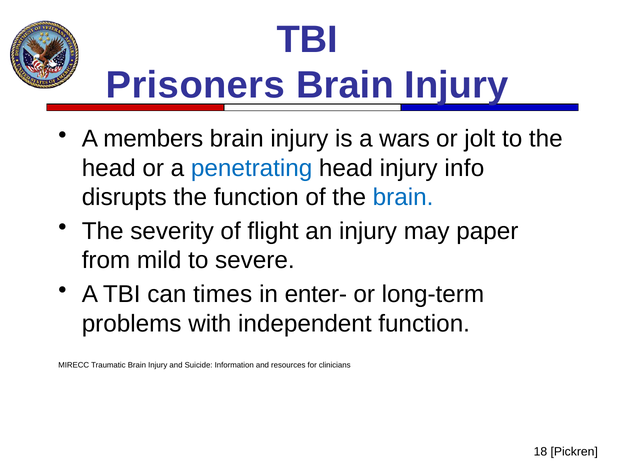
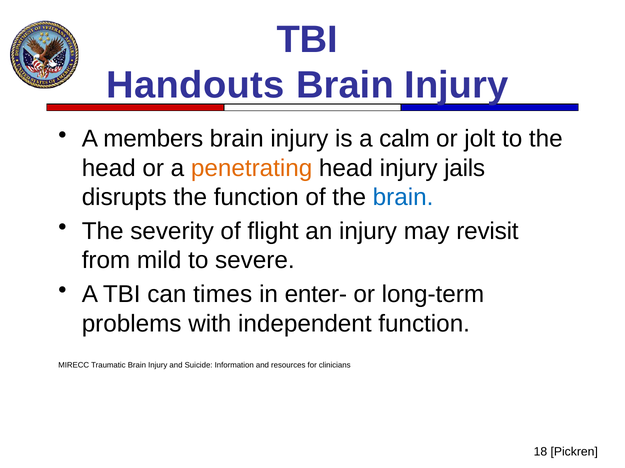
Prisoners: Prisoners -> Handouts (195, 85)
wars: wars -> calm (405, 139)
penetrating colour: blue -> orange (252, 168)
info: info -> jails (465, 168)
paper: paper -> revisit (487, 232)
